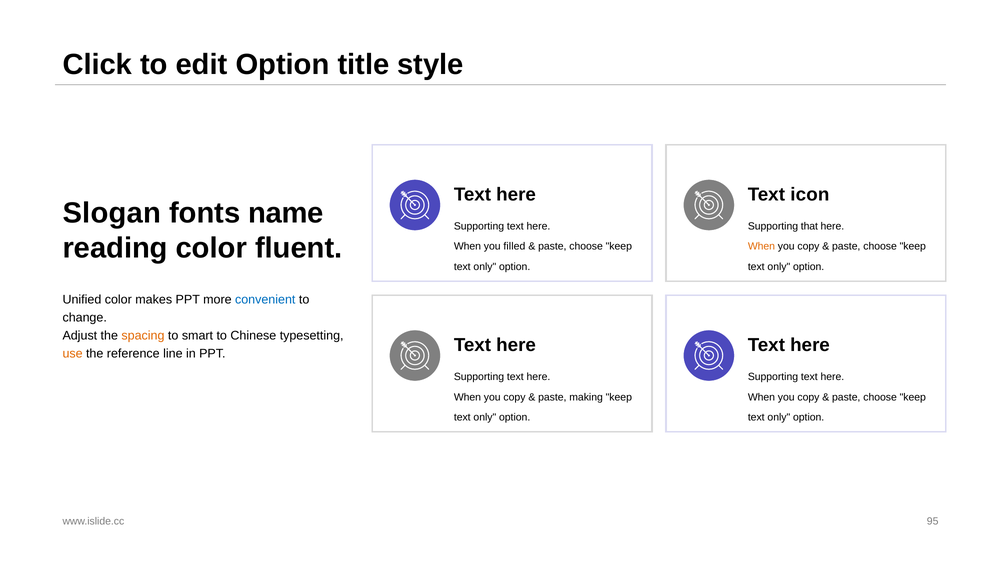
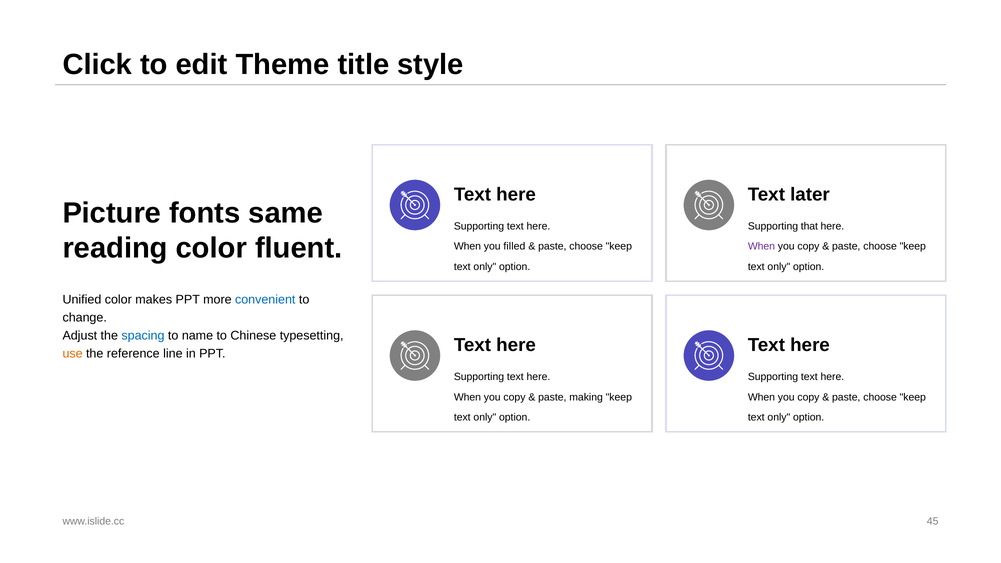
edit Option: Option -> Theme (283, 65)
icon: icon -> later (810, 195)
Slogan: Slogan -> Picture (112, 213)
name: name -> same (286, 213)
When colour: orange -> purple (761, 247)
spacing colour: orange -> blue (143, 336)
smart: smart -> name (197, 336)
95: 95 -> 45 (933, 522)
